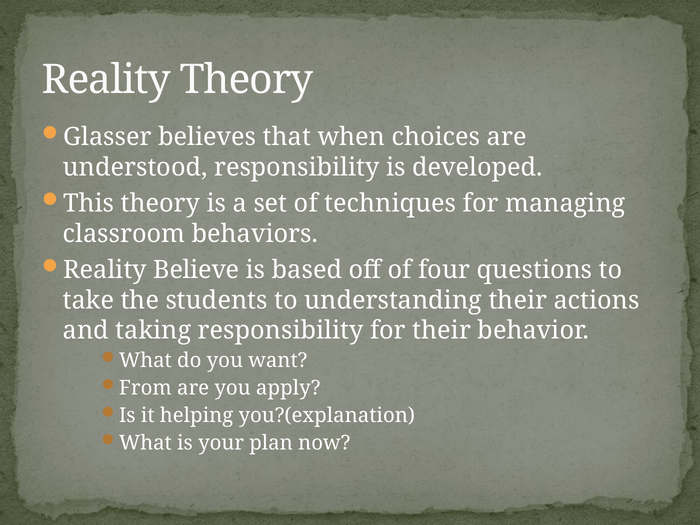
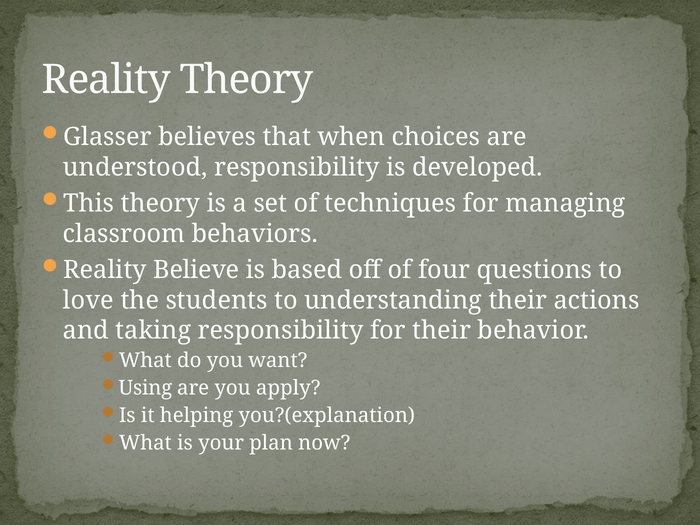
take: take -> love (88, 300)
From: From -> Using (145, 388)
